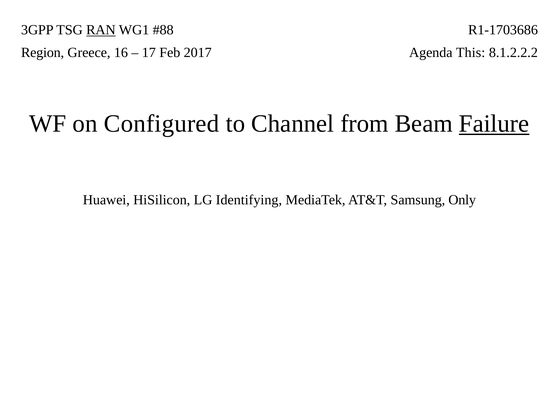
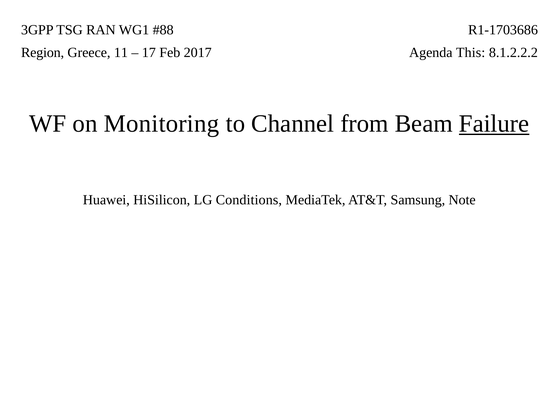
RAN underline: present -> none (101, 30)
16: 16 -> 11 (121, 53)
Configured: Configured -> Monitoring (162, 123)
Identifying: Identifying -> Conditions (249, 200)
Only: Only -> Note (462, 200)
